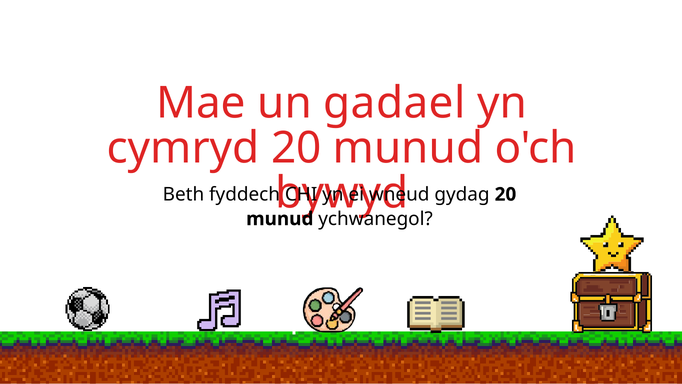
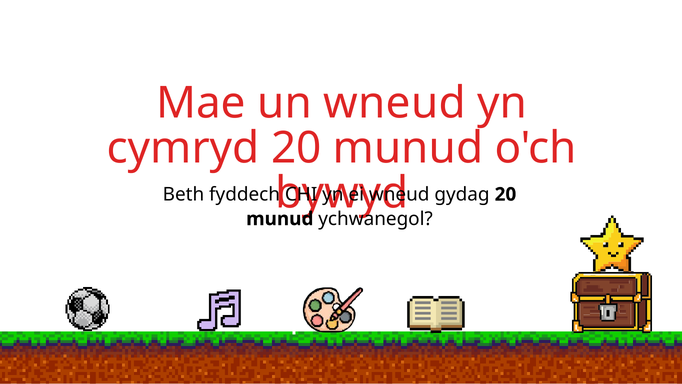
un gadael: gadael -> wneud (395, 103)
